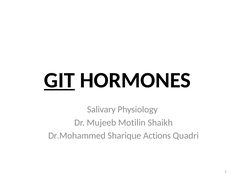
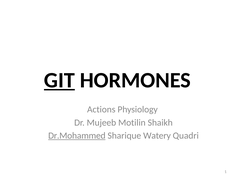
Salivary: Salivary -> Actions (101, 110)
Dr.Mohammed underline: none -> present (77, 136)
Actions: Actions -> Watery (157, 136)
